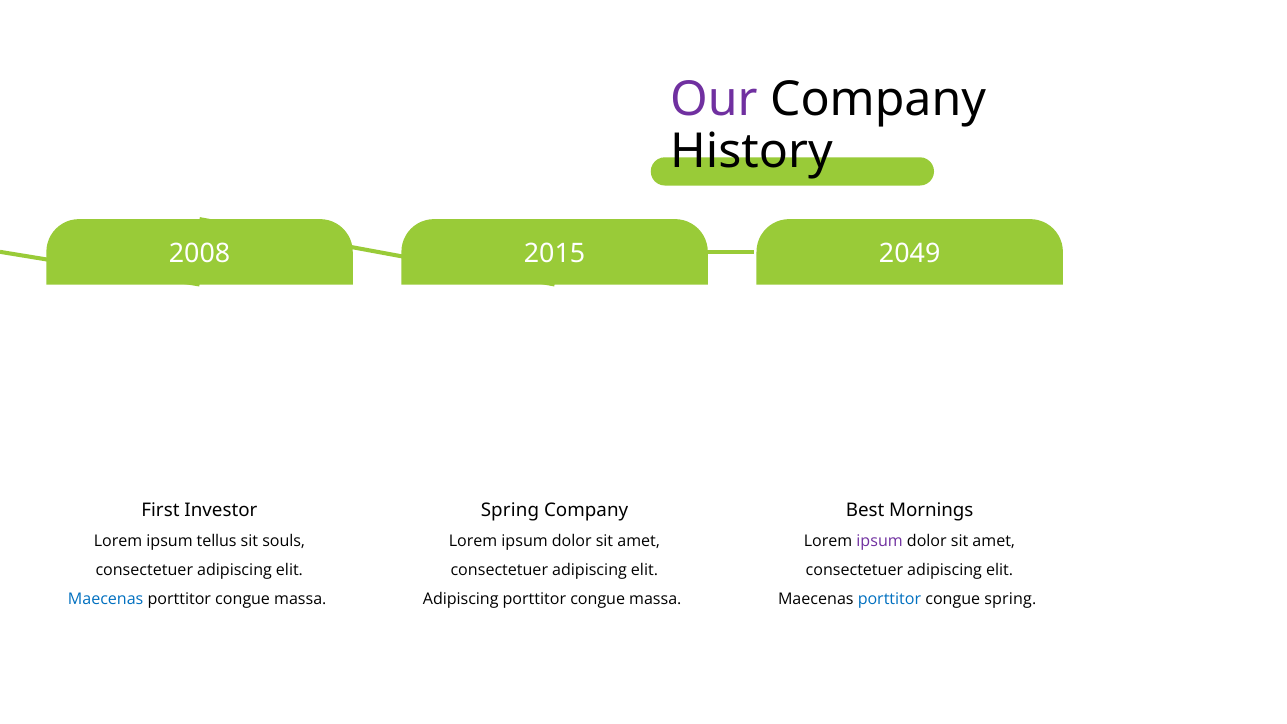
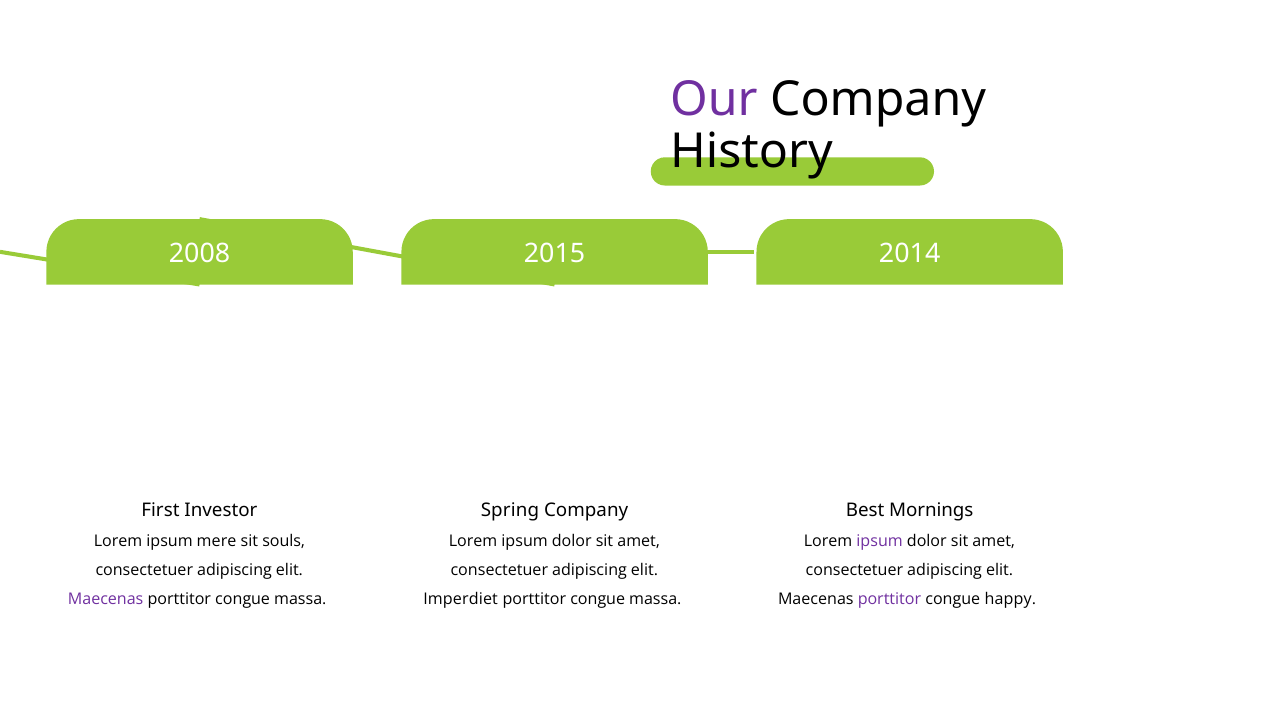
2049: 2049 -> 2014 (910, 254)
tellus: tellus -> mere (217, 541)
Maecenas colour: blue -> purple (106, 599)
Adipiscing: Adipiscing -> Imperdiet (461, 599)
porttitor colour: blue -> purple (889, 599)
congue spring: spring -> happy (1010, 599)
